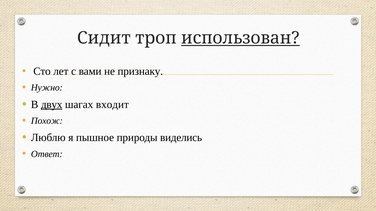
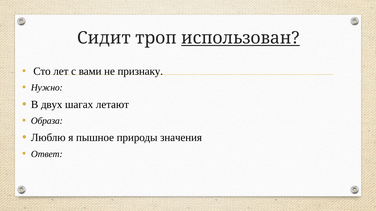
двух underline: present -> none (52, 105)
входит: входит -> летают (112, 105)
Похож: Похож -> Образа (47, 121)
виделись: виделись -> значения (181, 138)
